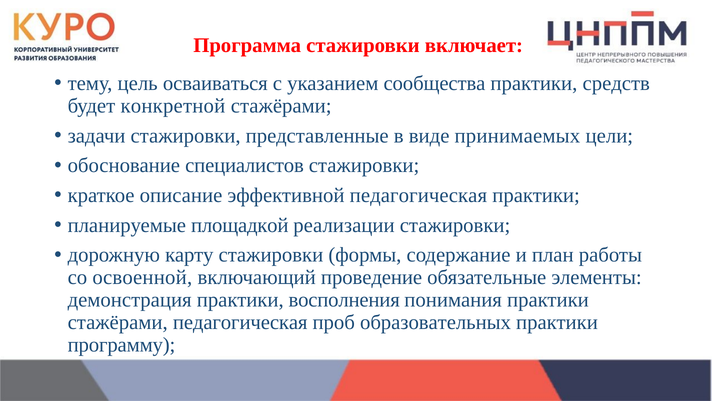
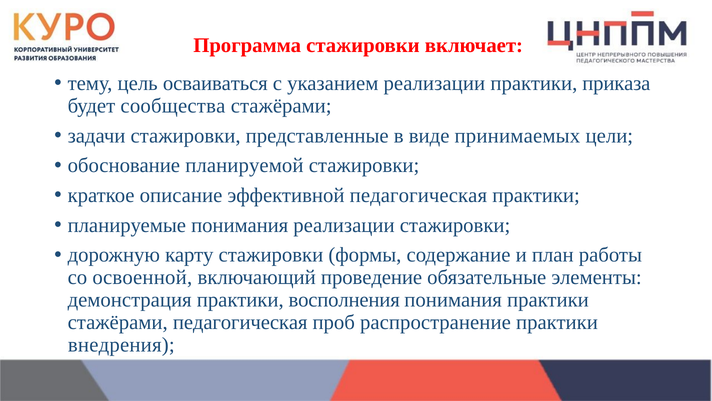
указанием сообщества: сообщества -> реализации (434, 83)
средств: средств -> приказа (616, 83)
конкретной: конкретной -> сообщества (173, 106)
специалистов: специалистов -> планируемой (244, 165)
планируемые площадкой: площадкой -> понимания (240, 225)
образовательных: образовательных -> распространение (435, 322)
программу: программу -> внедрения (121, 344)
